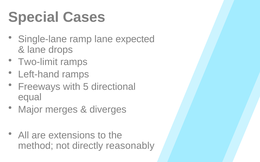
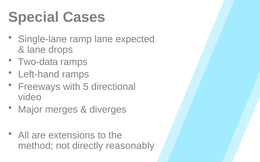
Two-limit: Two-limit -> Two-data (38, 62)
equal: equal -> video (30, 97)
